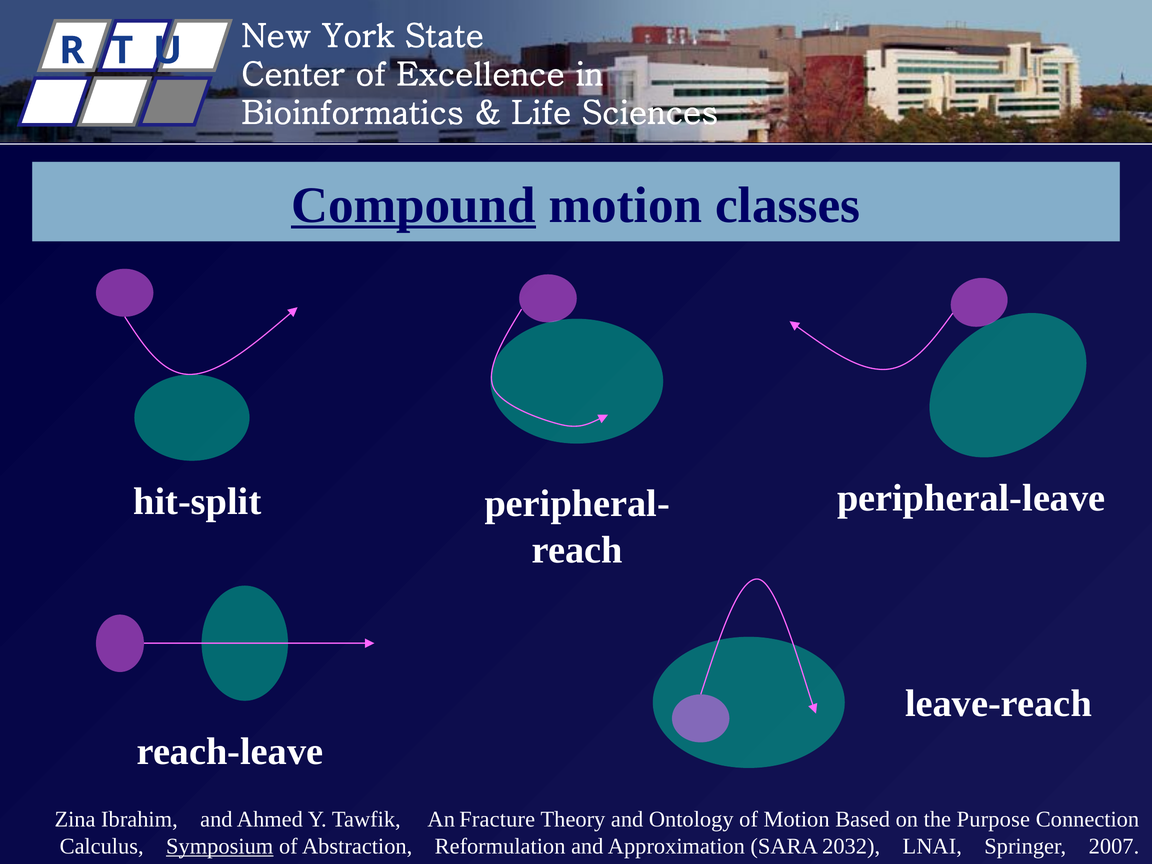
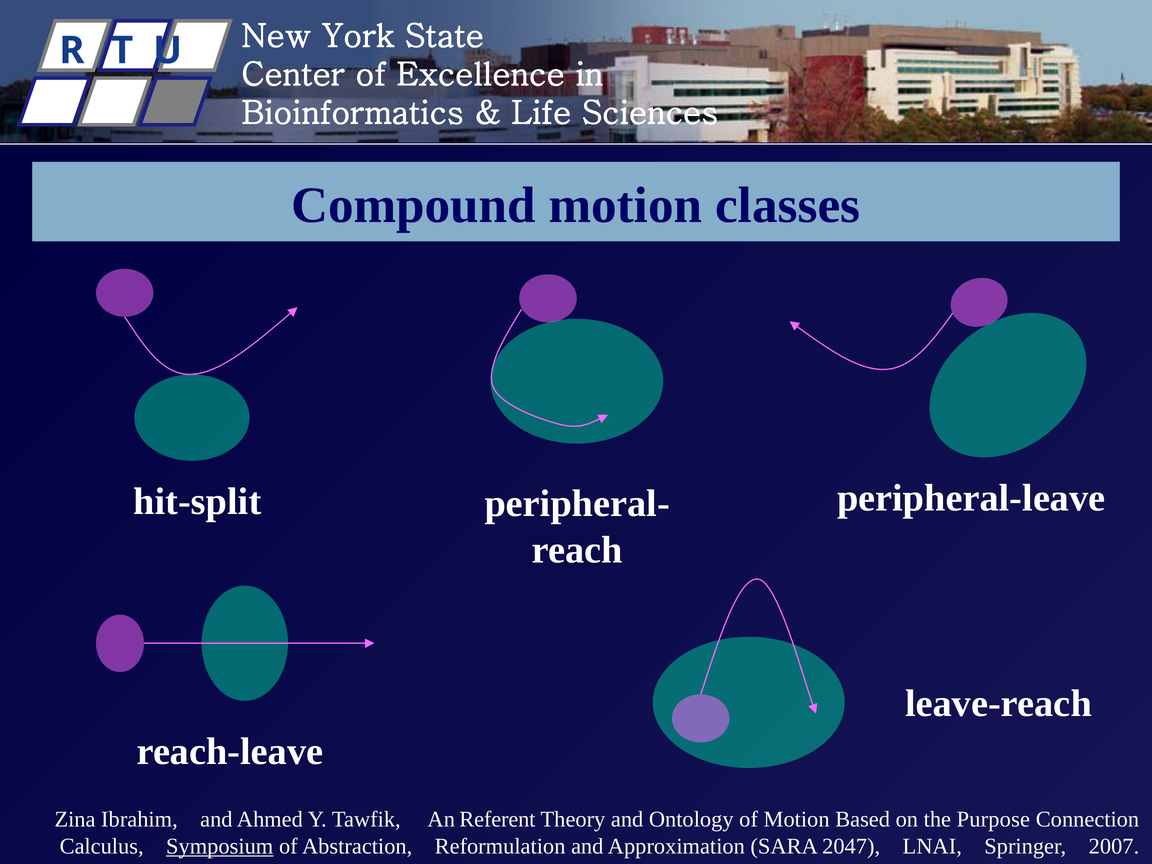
Compound underline: present -> none (414, 205)
Fracture: Fracture -> Referent (497, 819)
2032: 2032 -> 2047 (851, 846)
